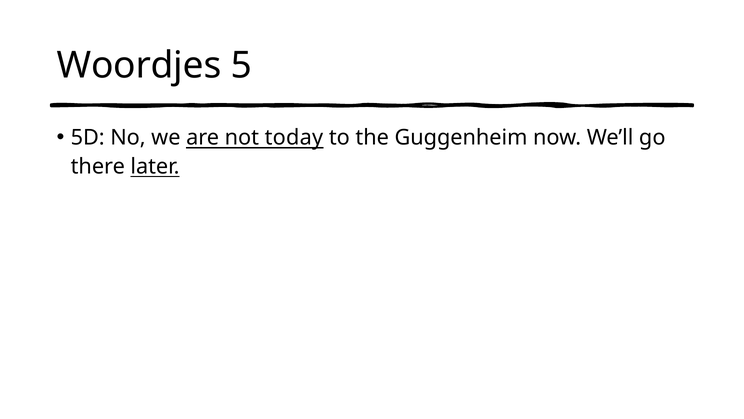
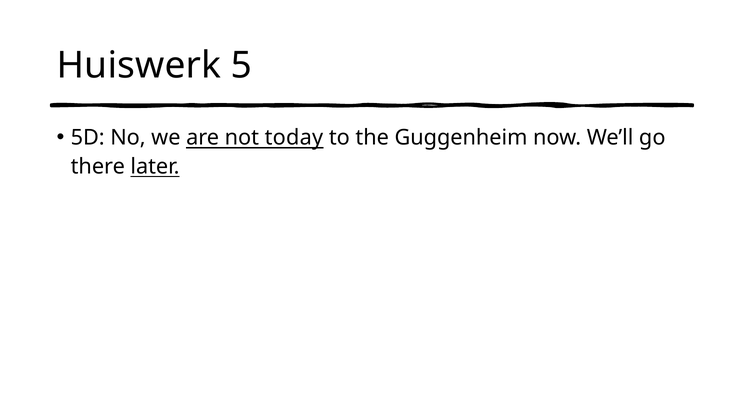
Woordjes: Woordjes -> Huiswerk (139, 65)
